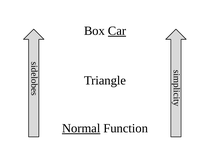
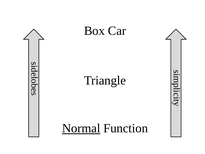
Car underline: present -> none (117, 31)
